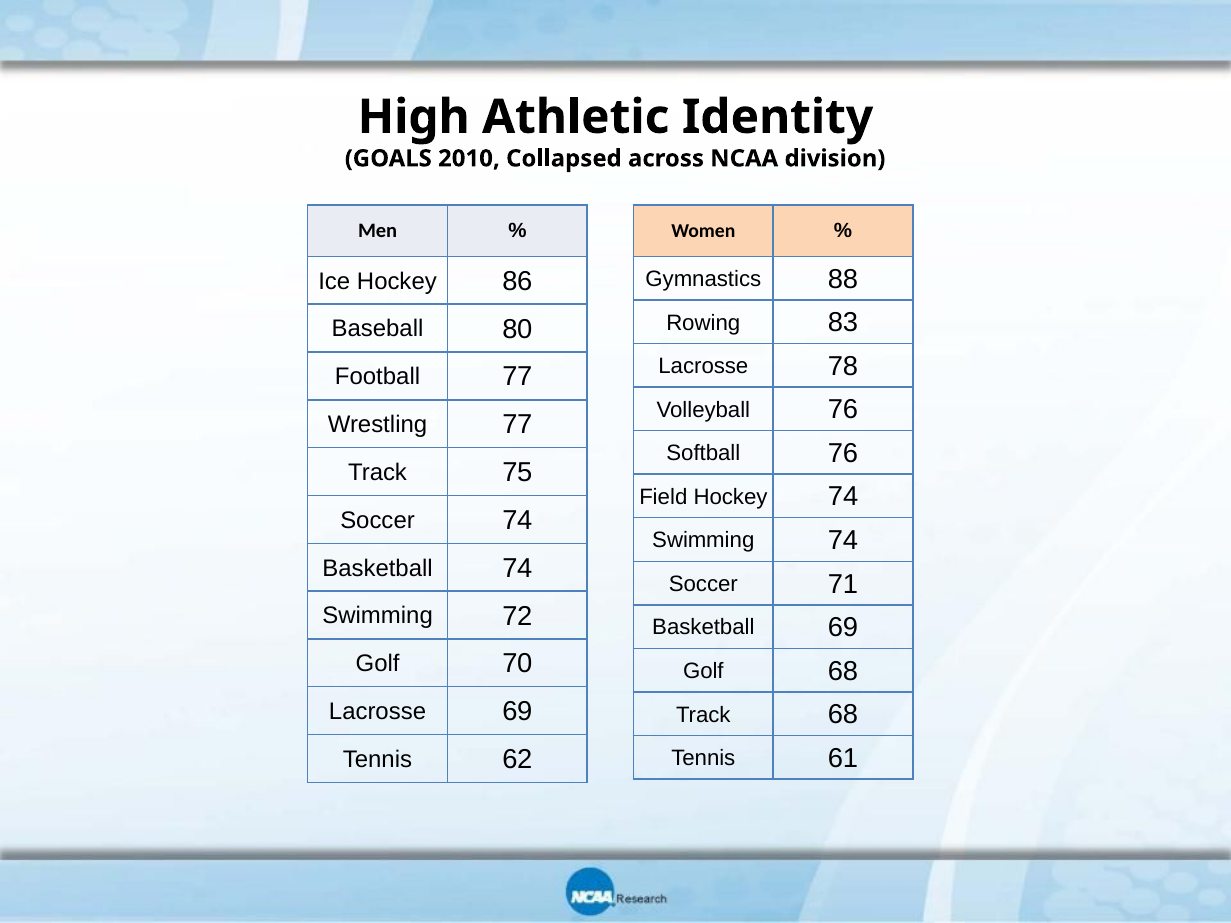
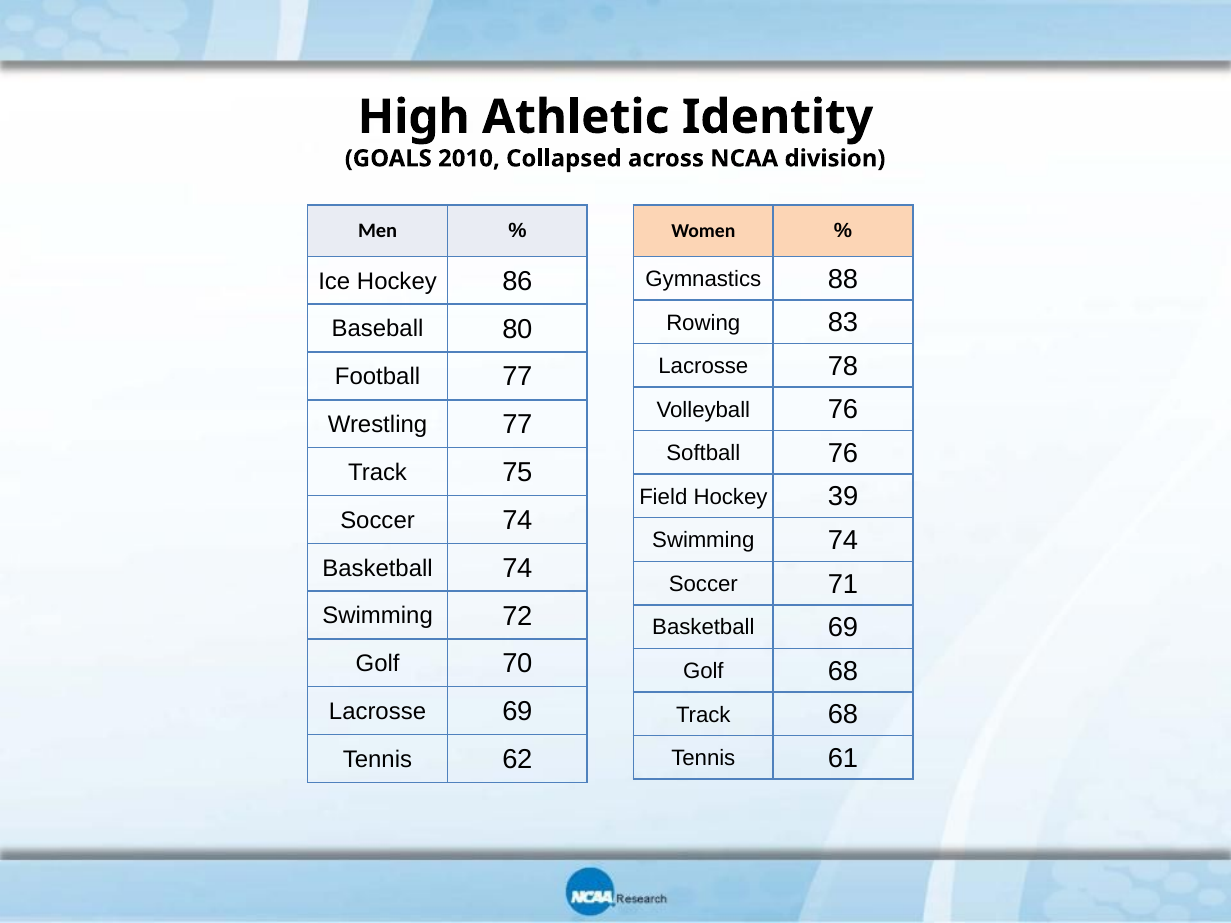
Hockey 74: 74 -> 39 (843, 497)
